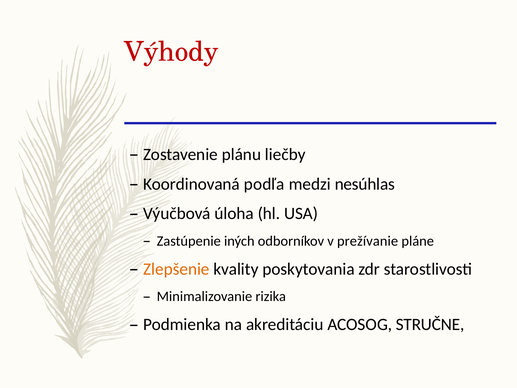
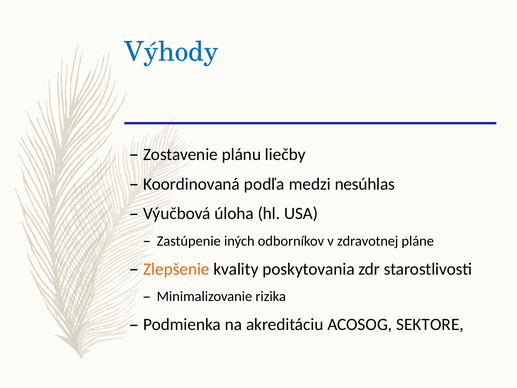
Výhody colour: red -> blue (171, 52)
prežívanie: prežívanie -> zdravotnej (368, 241)
STRUČNE: STRUČNE -> SEKTORE (430, 324)
